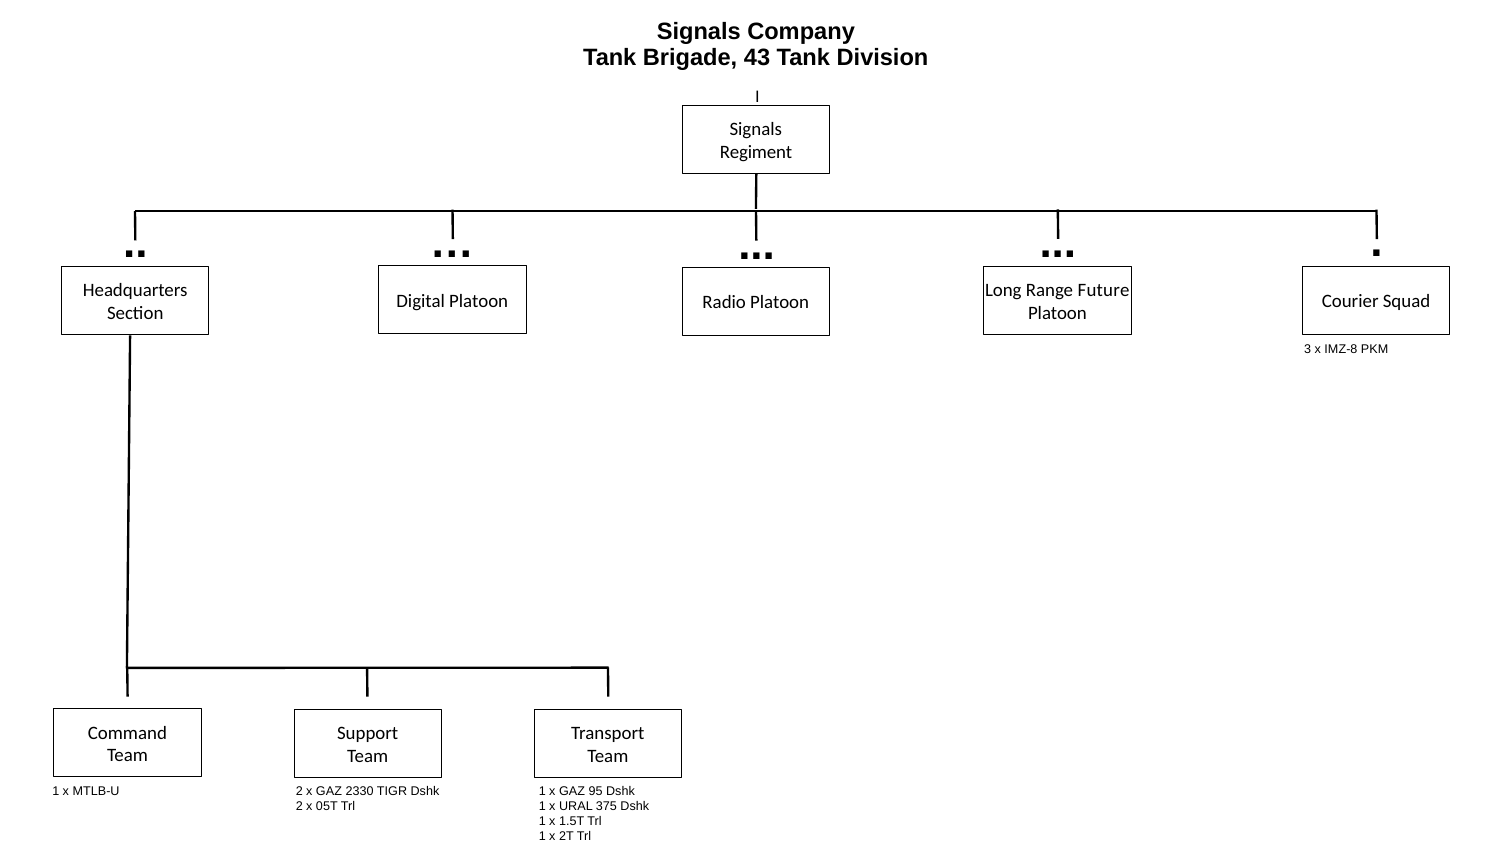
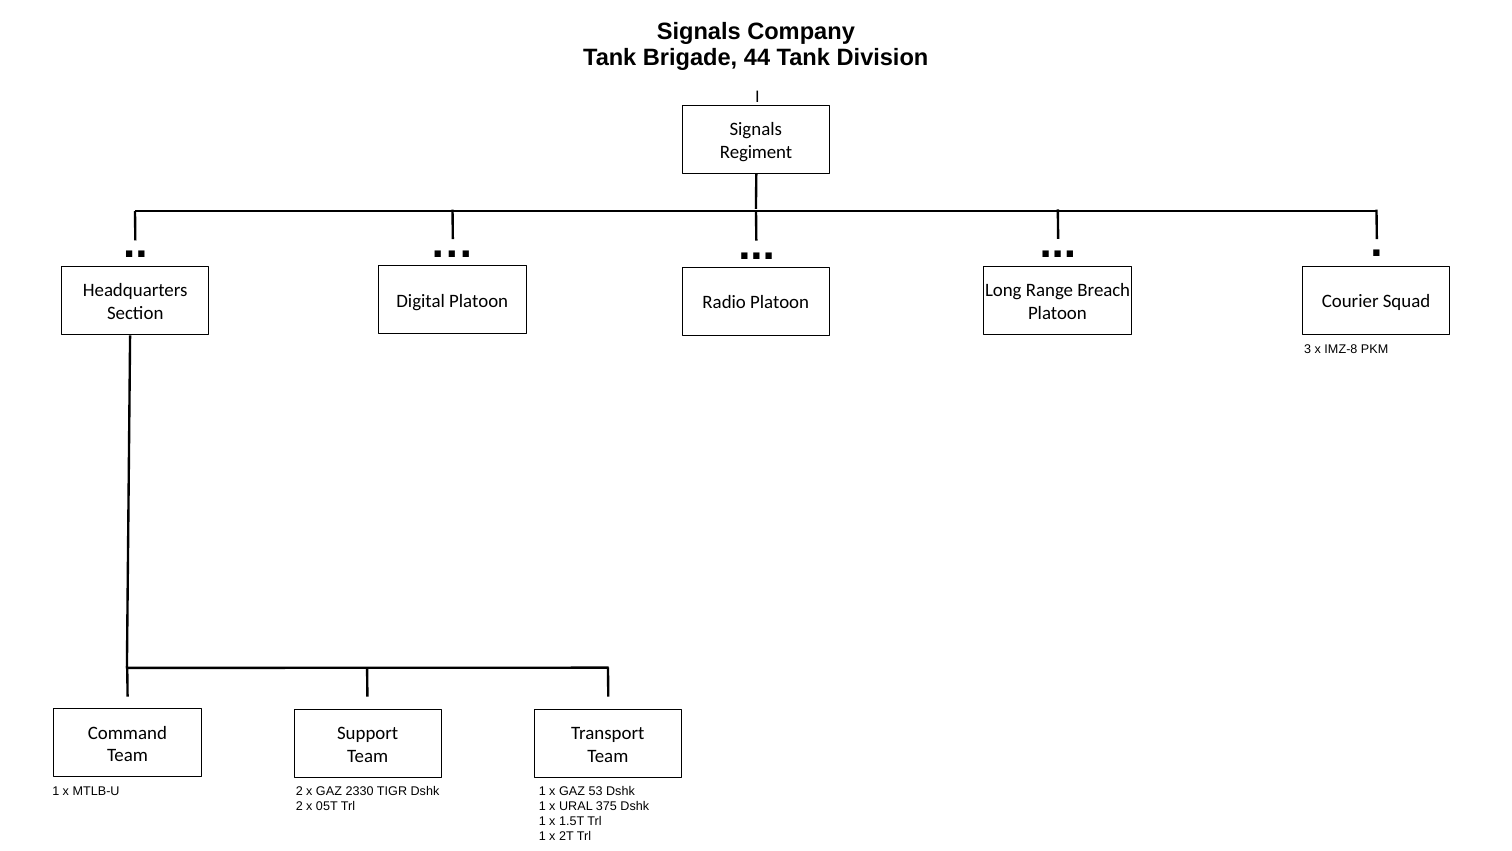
43: 43 -> 44 (757, 57)
Future: Future -> Breach (1104, 290)
95: 95 -> 53 (596, 790)
